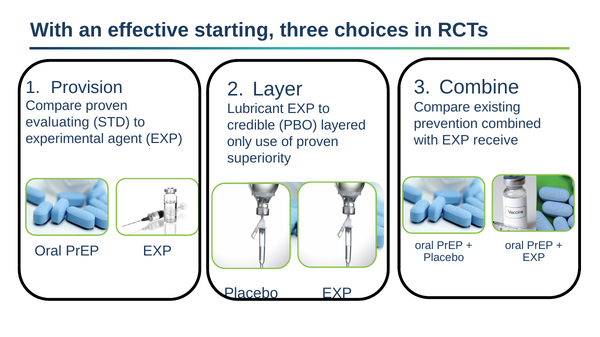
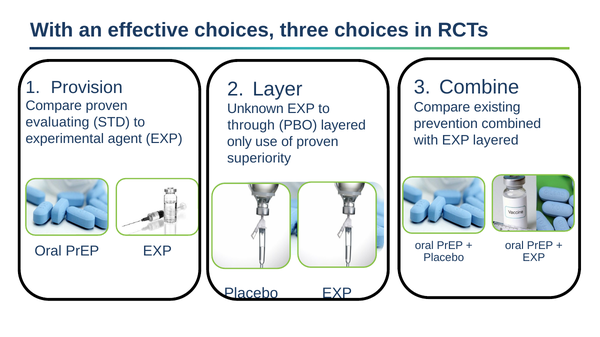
effective starting: starting -> choices (234, 30)
Lubricant: Lubricant -> Unknown (255, 109)
credible: credible -> through (251, 126)
EXP receive: receive -> layered (496, 140)
